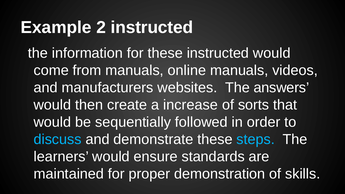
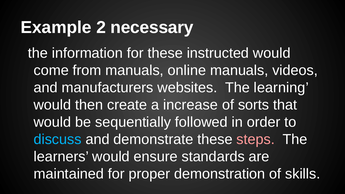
2 instructed: instructed -> necessary (152, 28)
answers: answers -> learning (281, 88)
steps colour: light blue -> pink (256, 139)
